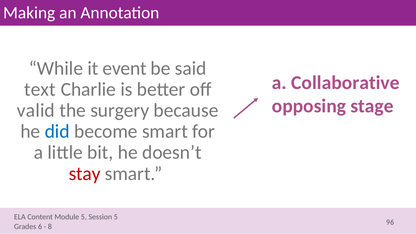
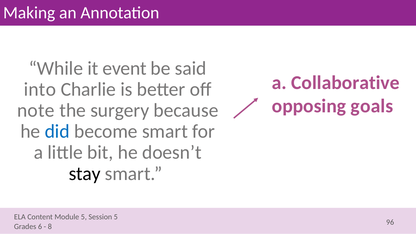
text: text -> into (40, 89)
stage: stage -> goals (372, 106)
valid: valid -> note (36, 110)
stay colour: red -> black (85, 174)
